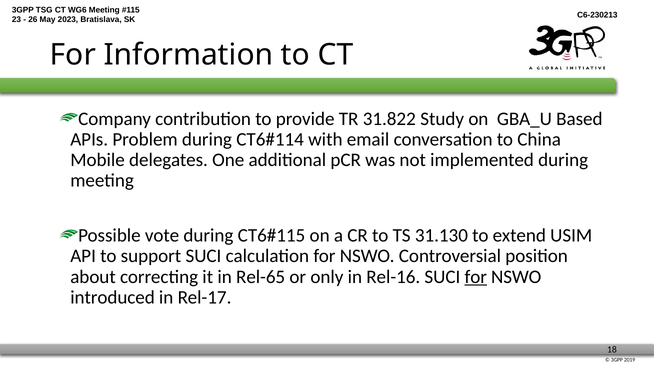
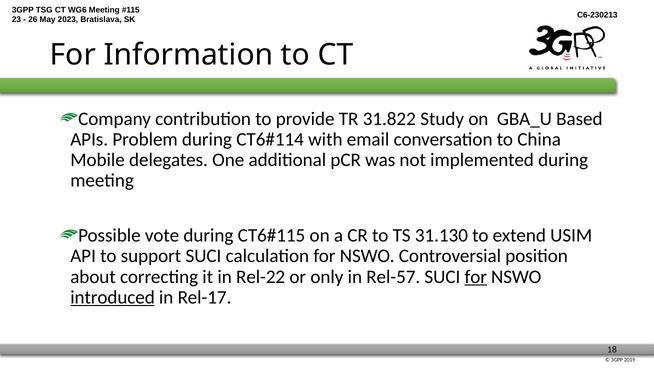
Rel-65: Rel-65 -> Rel-22 (261, 277)
Rel-16: Rel-16 -> Rel-57 (393, 277)
introduced underline: none -> present (113, 297)
